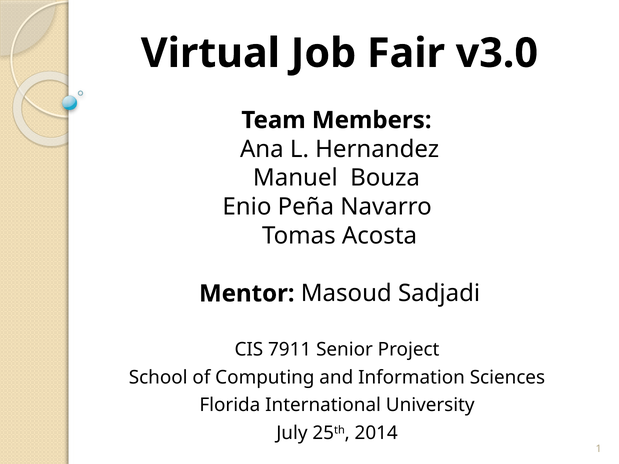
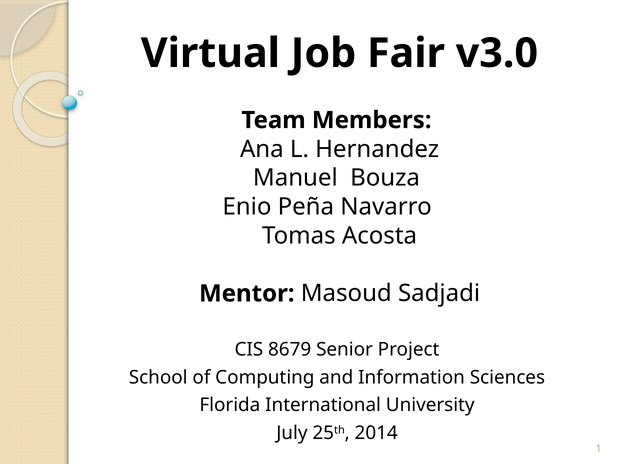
7911: 7911 -> 8679 (290, 350)
